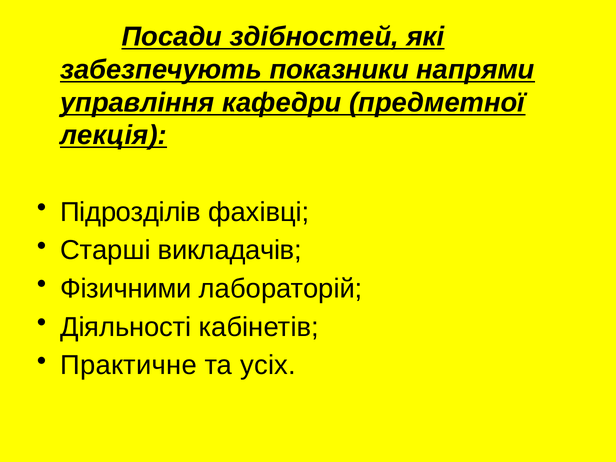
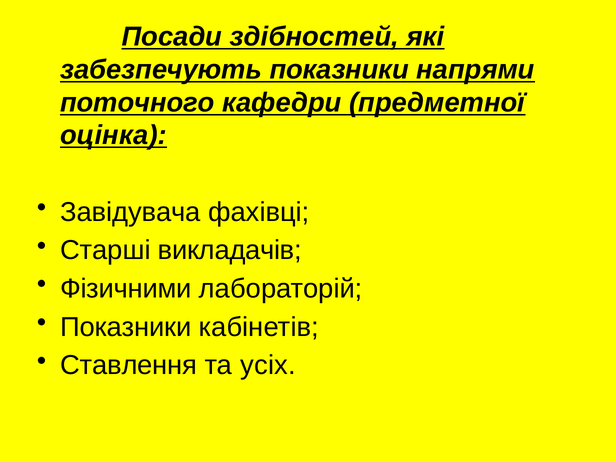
управління: управління -> поточного (137, 103)
лекція: лекція -> оцінка (114, 135)
Підрозділів: Підрозділів -> Завідувача (130, 212)
Діяльності: Діяльності -> Показники (126, 327)
Практичне: Практичне -> Ставлення (129, 365)
